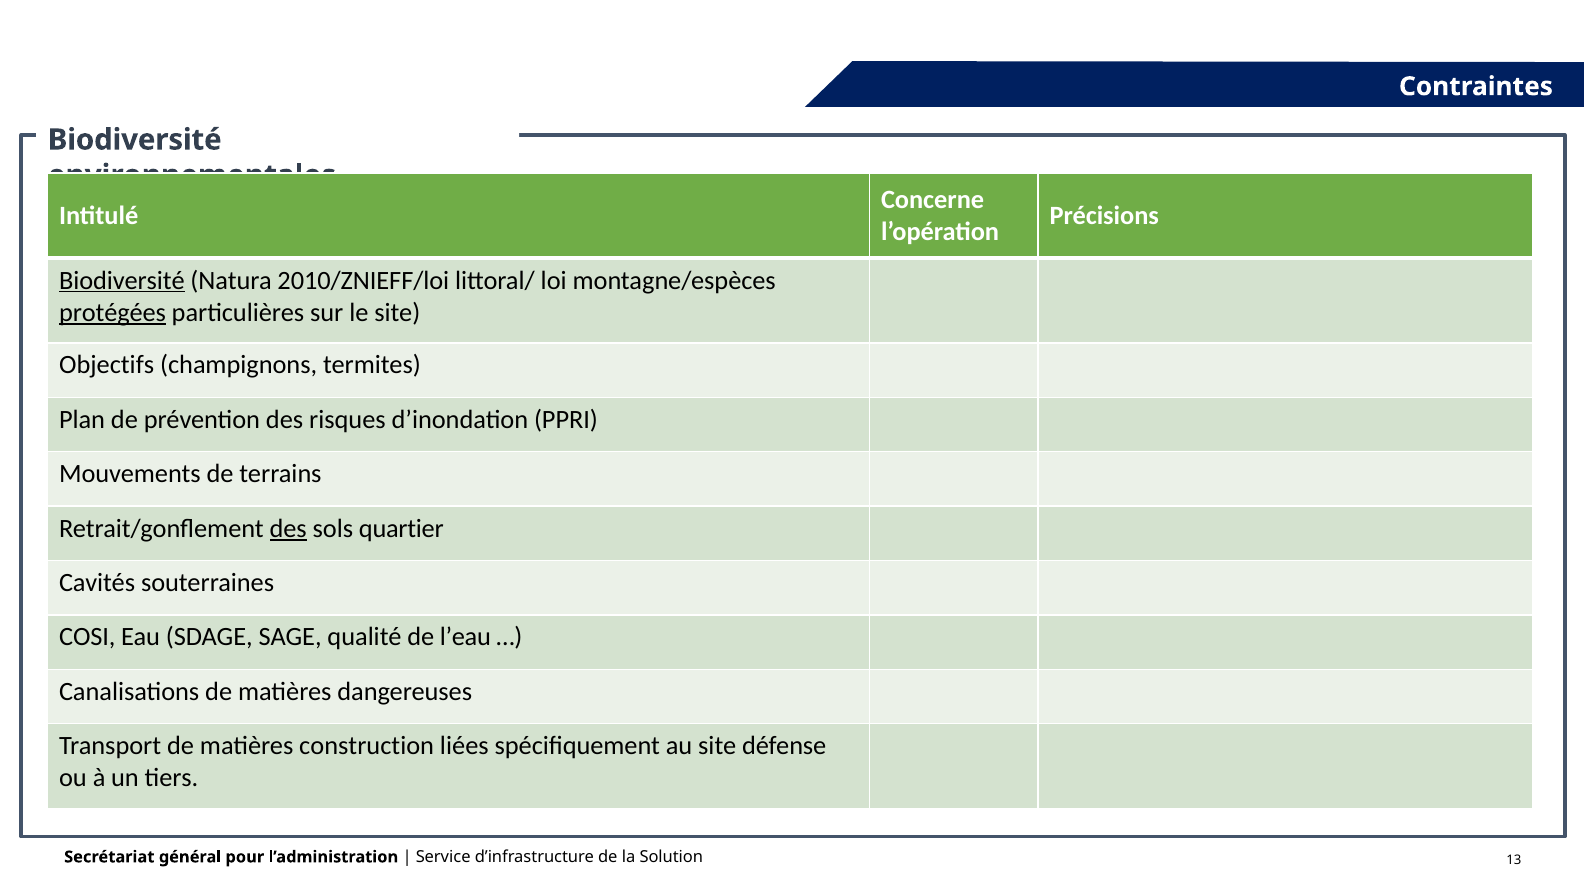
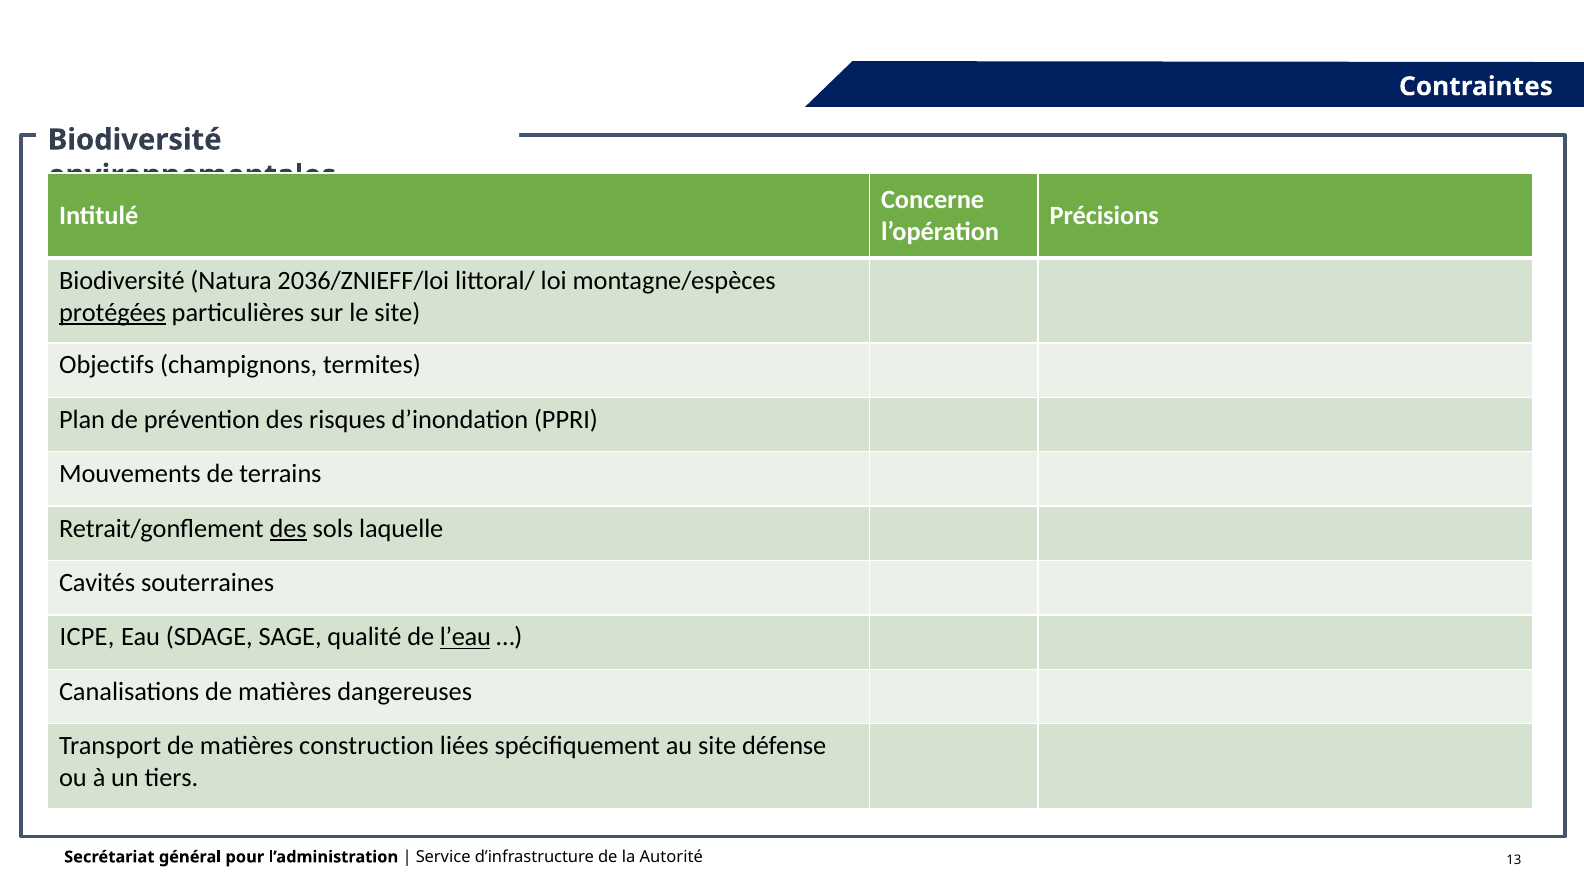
Biodiversité underline: present -> none (122, 280)
2010/ZNIEFF/loi: 2010/ZNIEFF/loi -> 2036/ZNIEFF/loi (363, 280)
quartier: quartier -> laquelle (401, 528)
COSI: COSI -> ICPE (87, 637)
l’eau underline: none -> present (465, 637)
Solution: Solution -> Autorité (671, 857)
